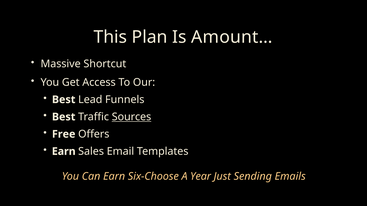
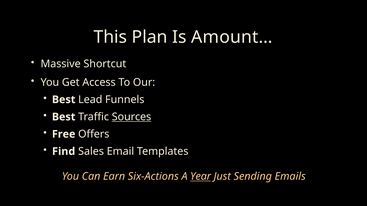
Earn: Earn -> Find (64, 152)
Six-Choose: Six-Choose -> Six-Actions (153, 177)
Year underline: none -> present (201, 177)
